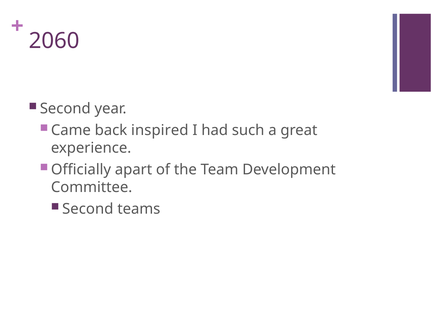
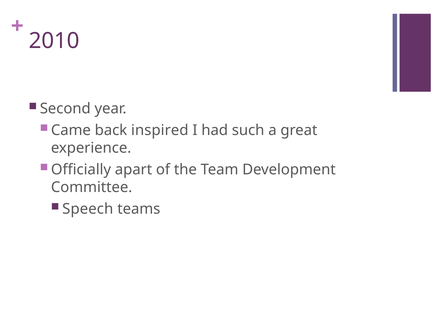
2060: 2060 -> 2010 (54, 41)
Second: Second -> Speech (88, 209)
